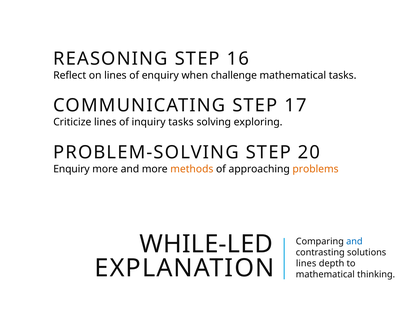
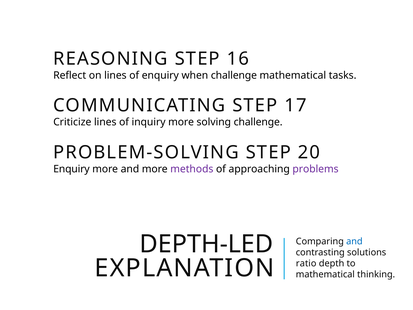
inquiry tasks: tasks -> more (181, 122)
solving exploring: exploring -> challenge (258, 122)
methods colour: orange -> purple (192, 169)
problems colour: orange -> purple (316, 169)
WHILE-LED: WHILE-LED -> DEPTH-LED (206, 244)
lines: lines -> ratio (306, 263)
